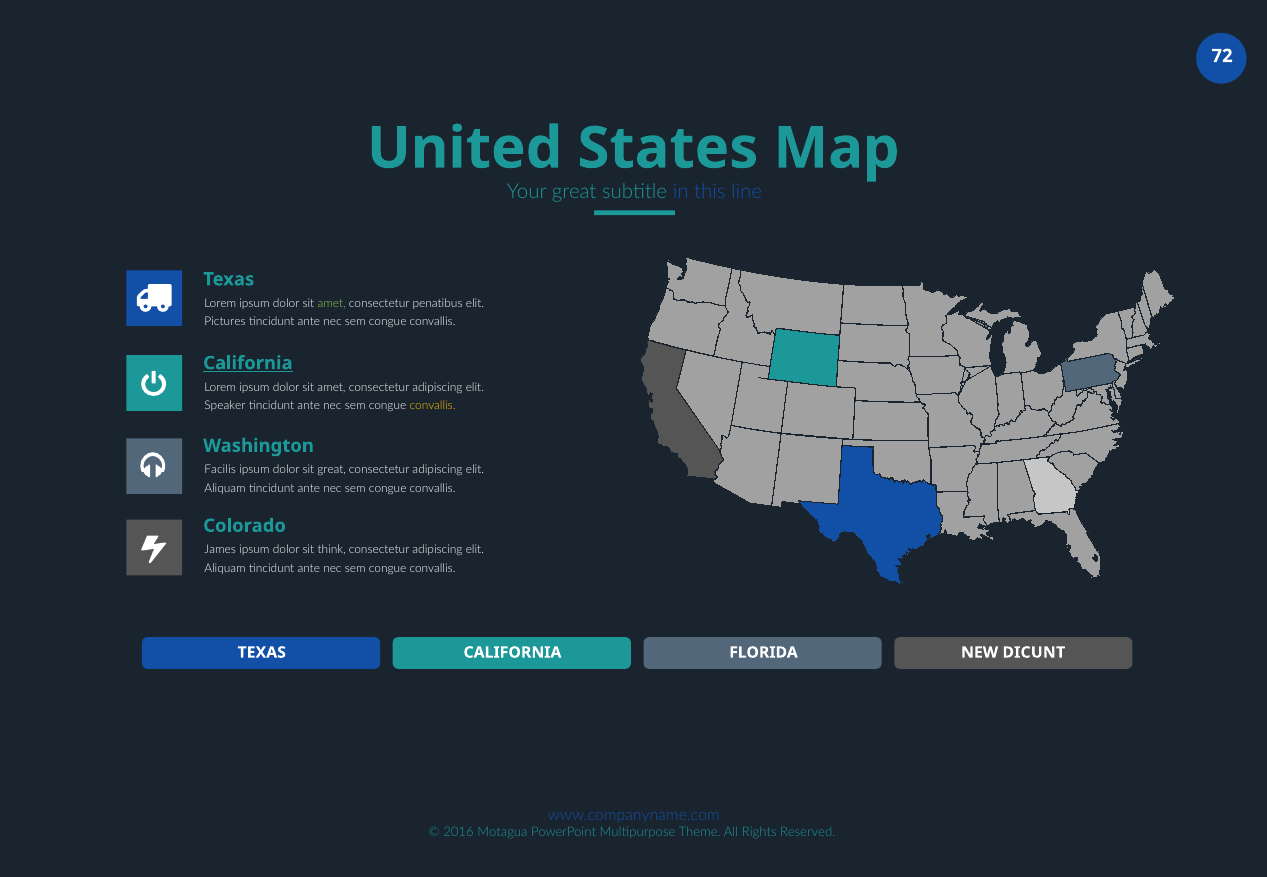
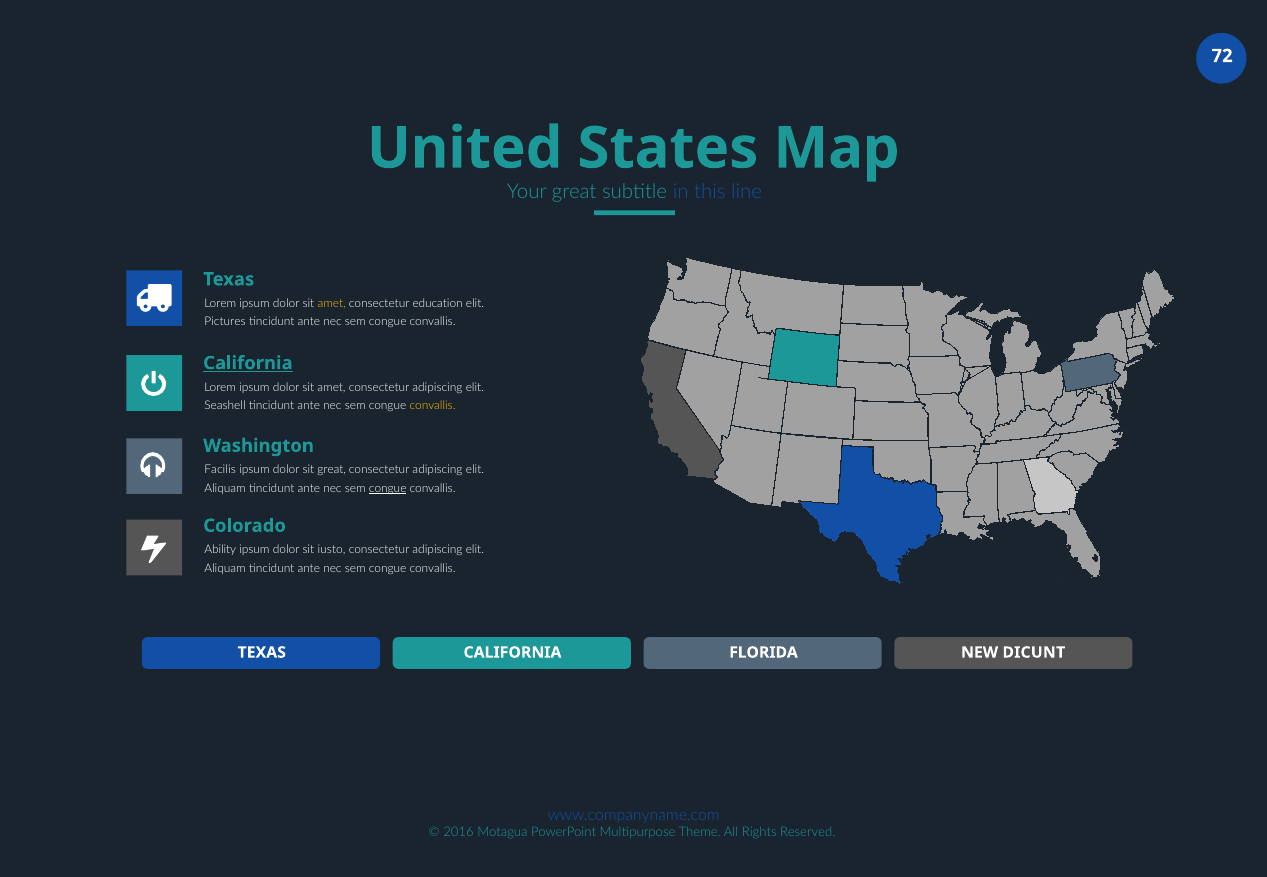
amet colour: light green -> yellow (332, 303)
penatibus: penatibus -> education (438, 303)
Speaker: Speaker -> Seashell (225, 406)
congue underline: none -> present (388, 488)
James: James -> Ability (220, 550)
think: think -> iusto (332, 550)
